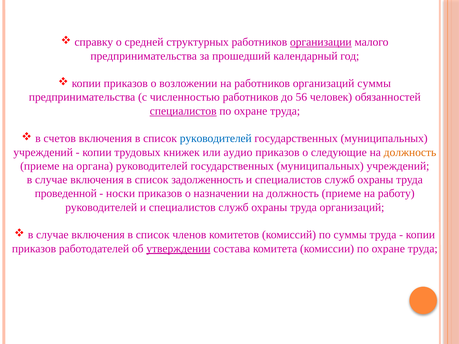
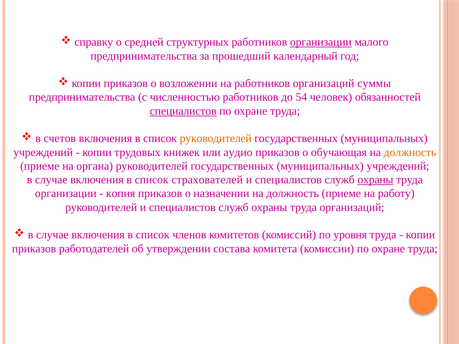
56: 56 -> 54 (301, 97)
руководителей colour: blue -> orange (216, 139)
следующие: следующие -> обучающая (339, 152)
задолженность: задолженность -> страхователей (207, 180)
охраны underline: none -> present (375, 180)
проведенной: проведенной -> организации (66, 194)
носки: носки -> копия (121, 194)
по суммы: суммы -> уровня (350, 235)
утверждении underline: present -> none (178, 249)
